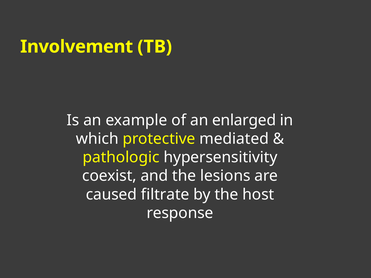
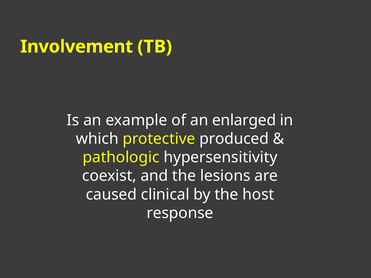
mediated: mediated -> produced (234, 139)
filtrate: filtrate -> clinical (165, 195)
